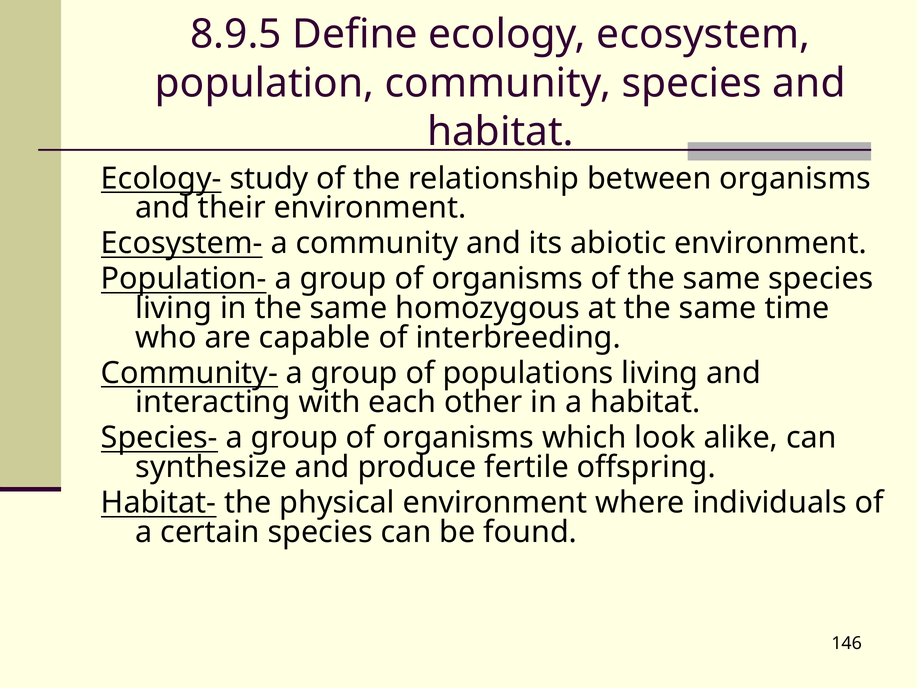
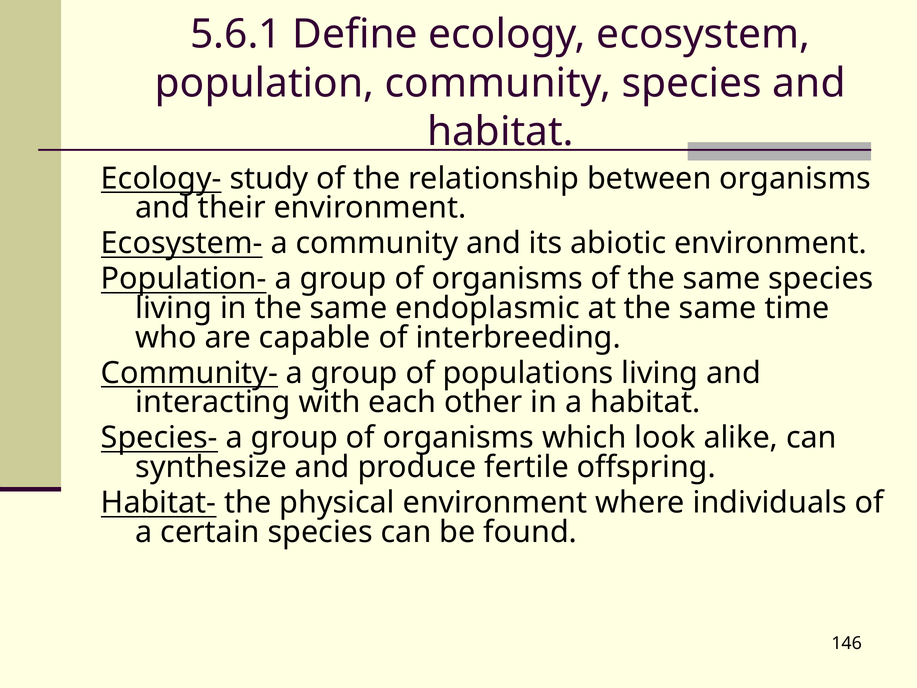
8.9.5: 8.9.5 -> 5.6.1 (236, 34)
homozygous: homozygous -> endoplasmic (487, 308)
